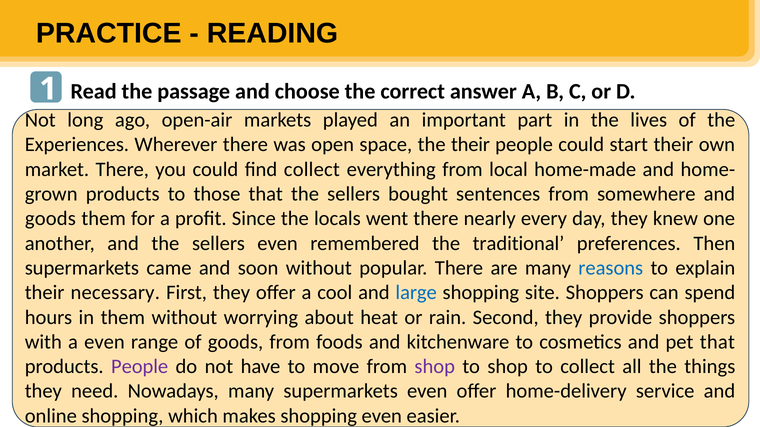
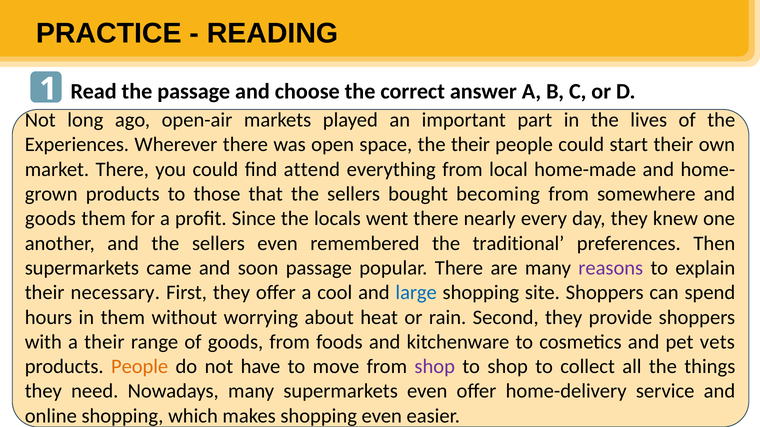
find collect: collect -> attend (312, 169)
sentences: sentences -> becoming (498, 194)
soon without: without -> passage (319, 268)
reasons colour: blue -> purple (611, 268)
a even: even -> their (104, 342)
pet that: that -> vets (717, 342)
People colour: purple -> orange (140, 367)
